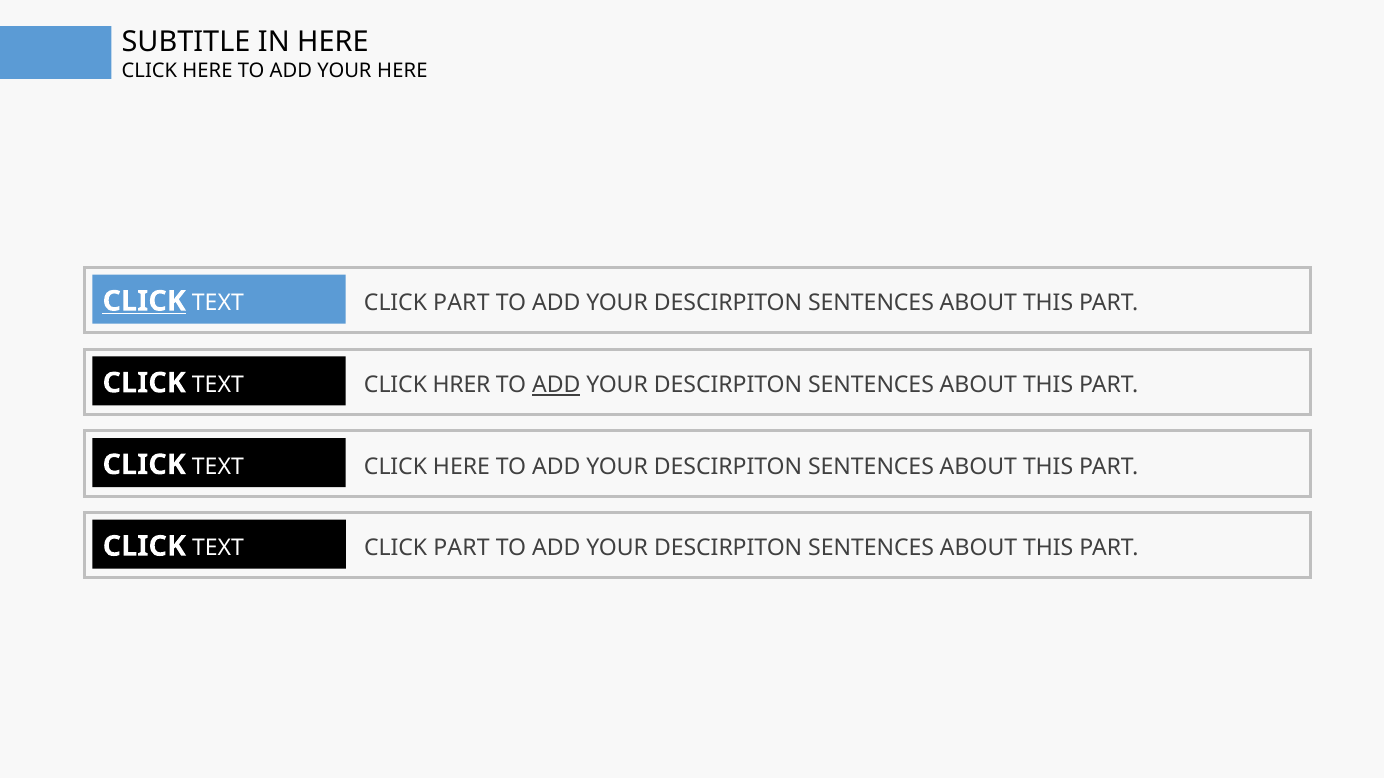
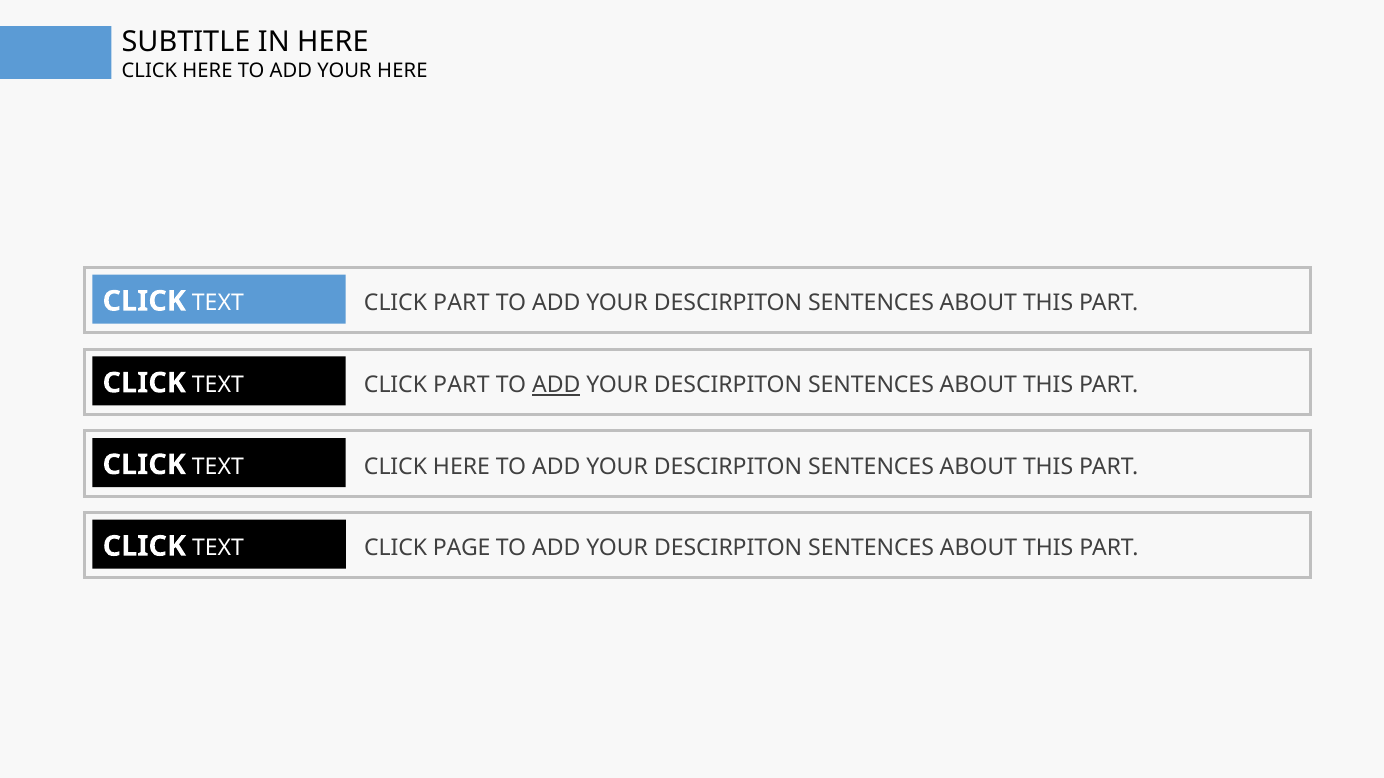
CLICK underline: present -> none (144, 301)
HRER: HRER -> PART (461, 385)
PART: PART -> PAGE (462, 549)
